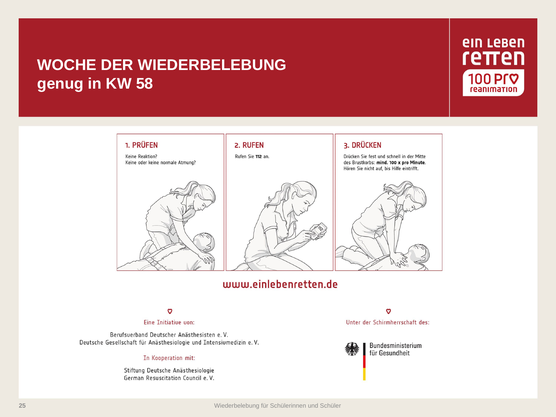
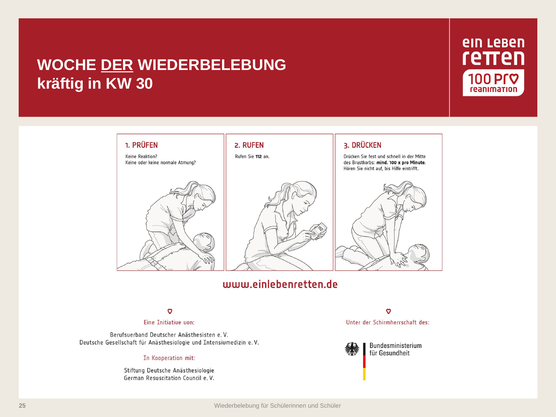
DER underline: none -> present (117, 65)
genug: genug -> kräftig (61, 84)
58: 58 -> 30 (145, 84)
